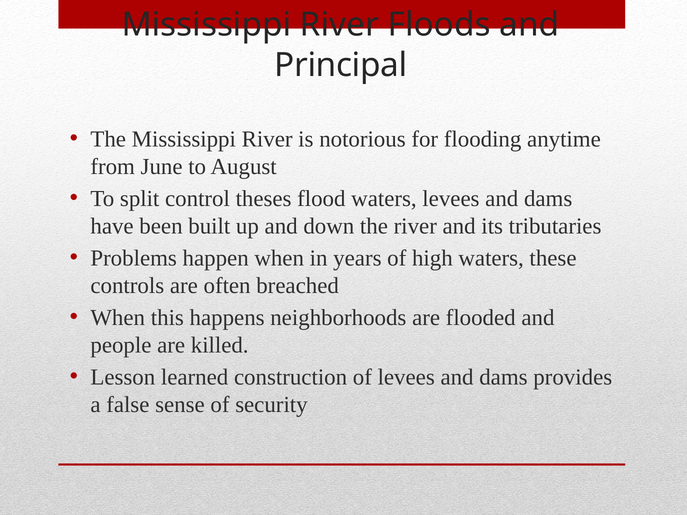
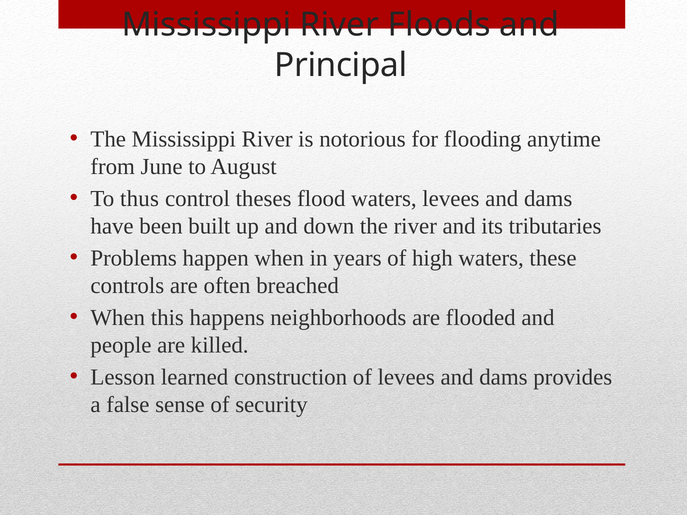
split: split -> thus (140, 199)
